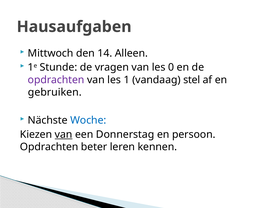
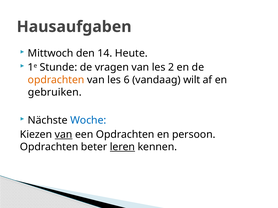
Alleen: Alleen -> Heute (131, 53)
0: 0 -> 2 (171, 67)
opdrachten colour: purple -> orange (56, 80)
1: 1 -> 6 (127, 80)
stel: stel -> wilt (192, 80)
een Donnerstag: Donnerstag -> Opdrachten (125, 135)
leren underline: none -> present (122, 147)
